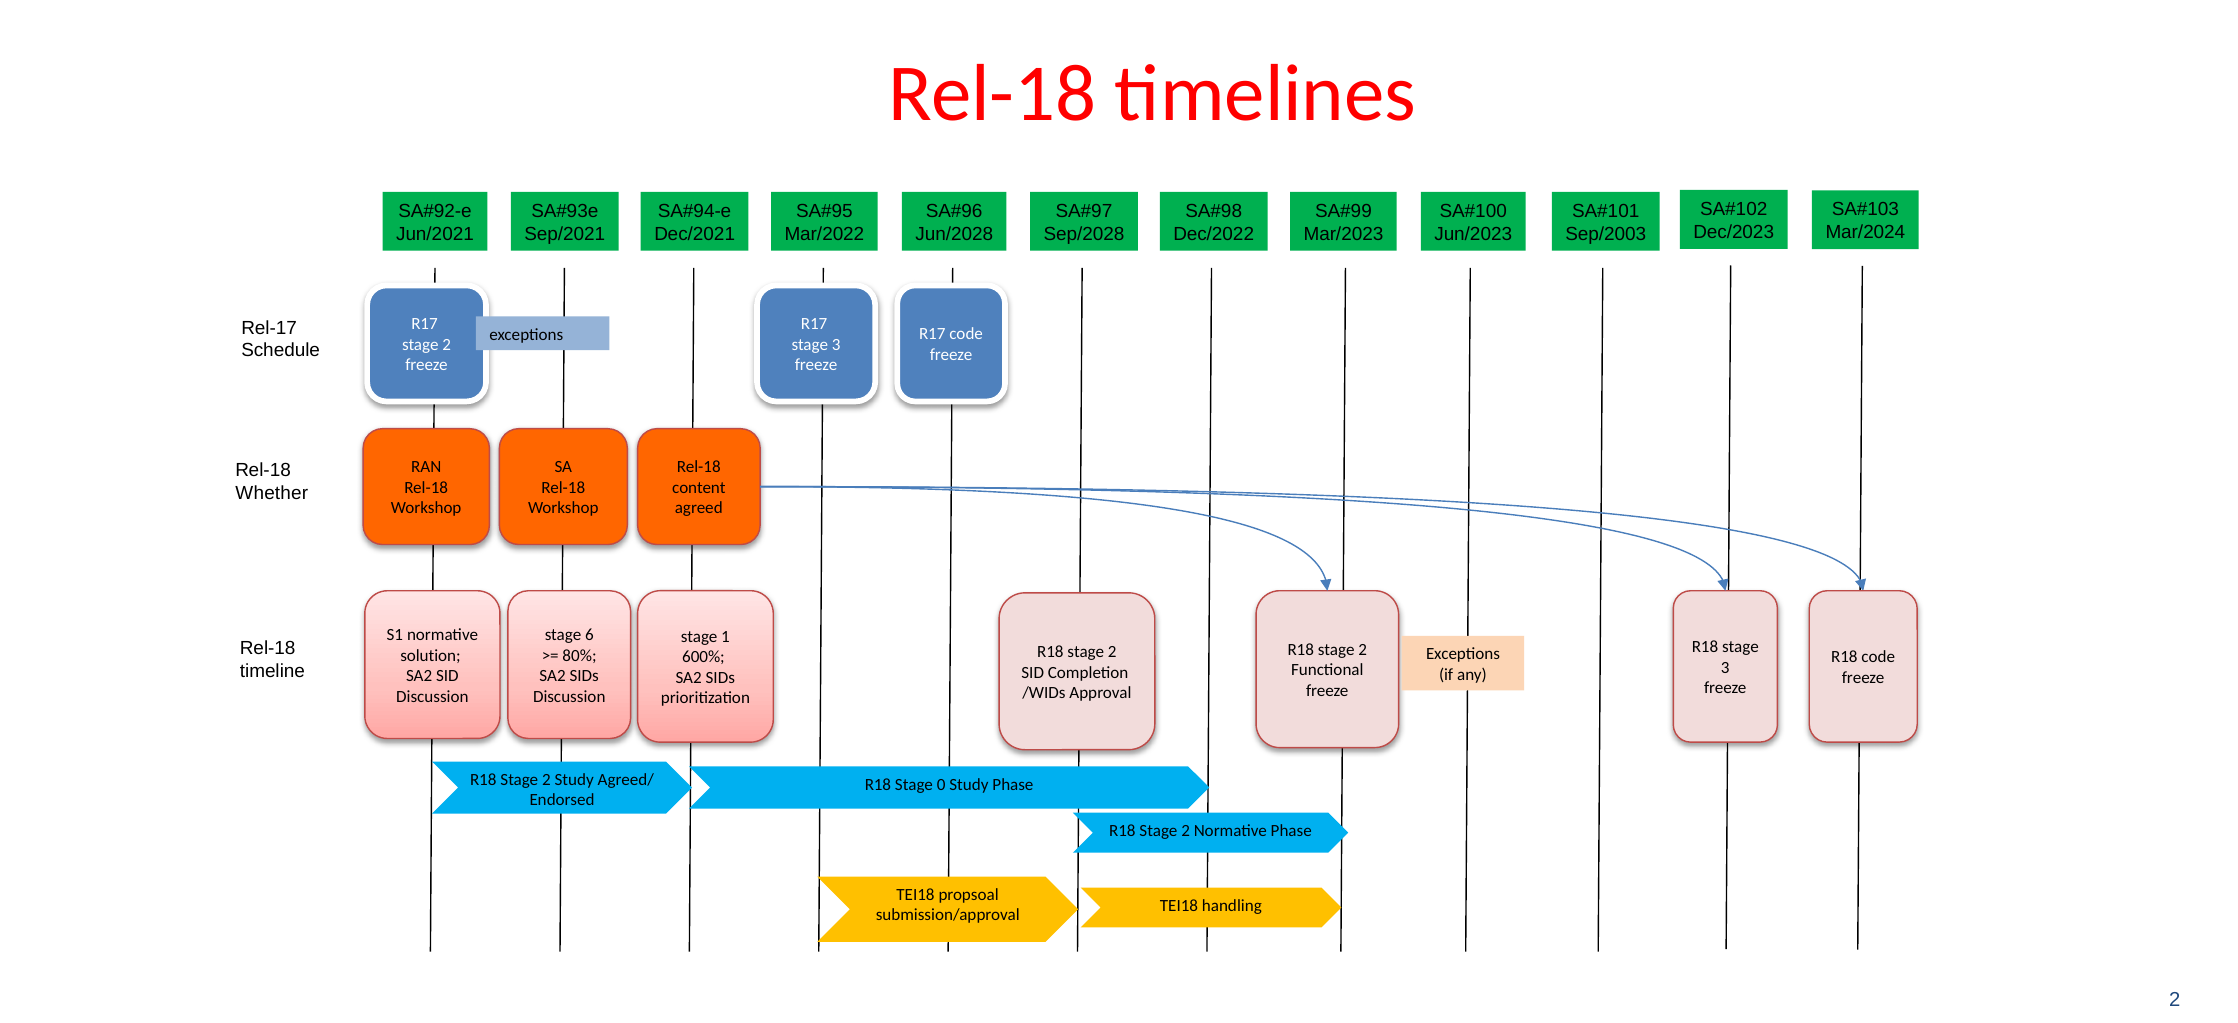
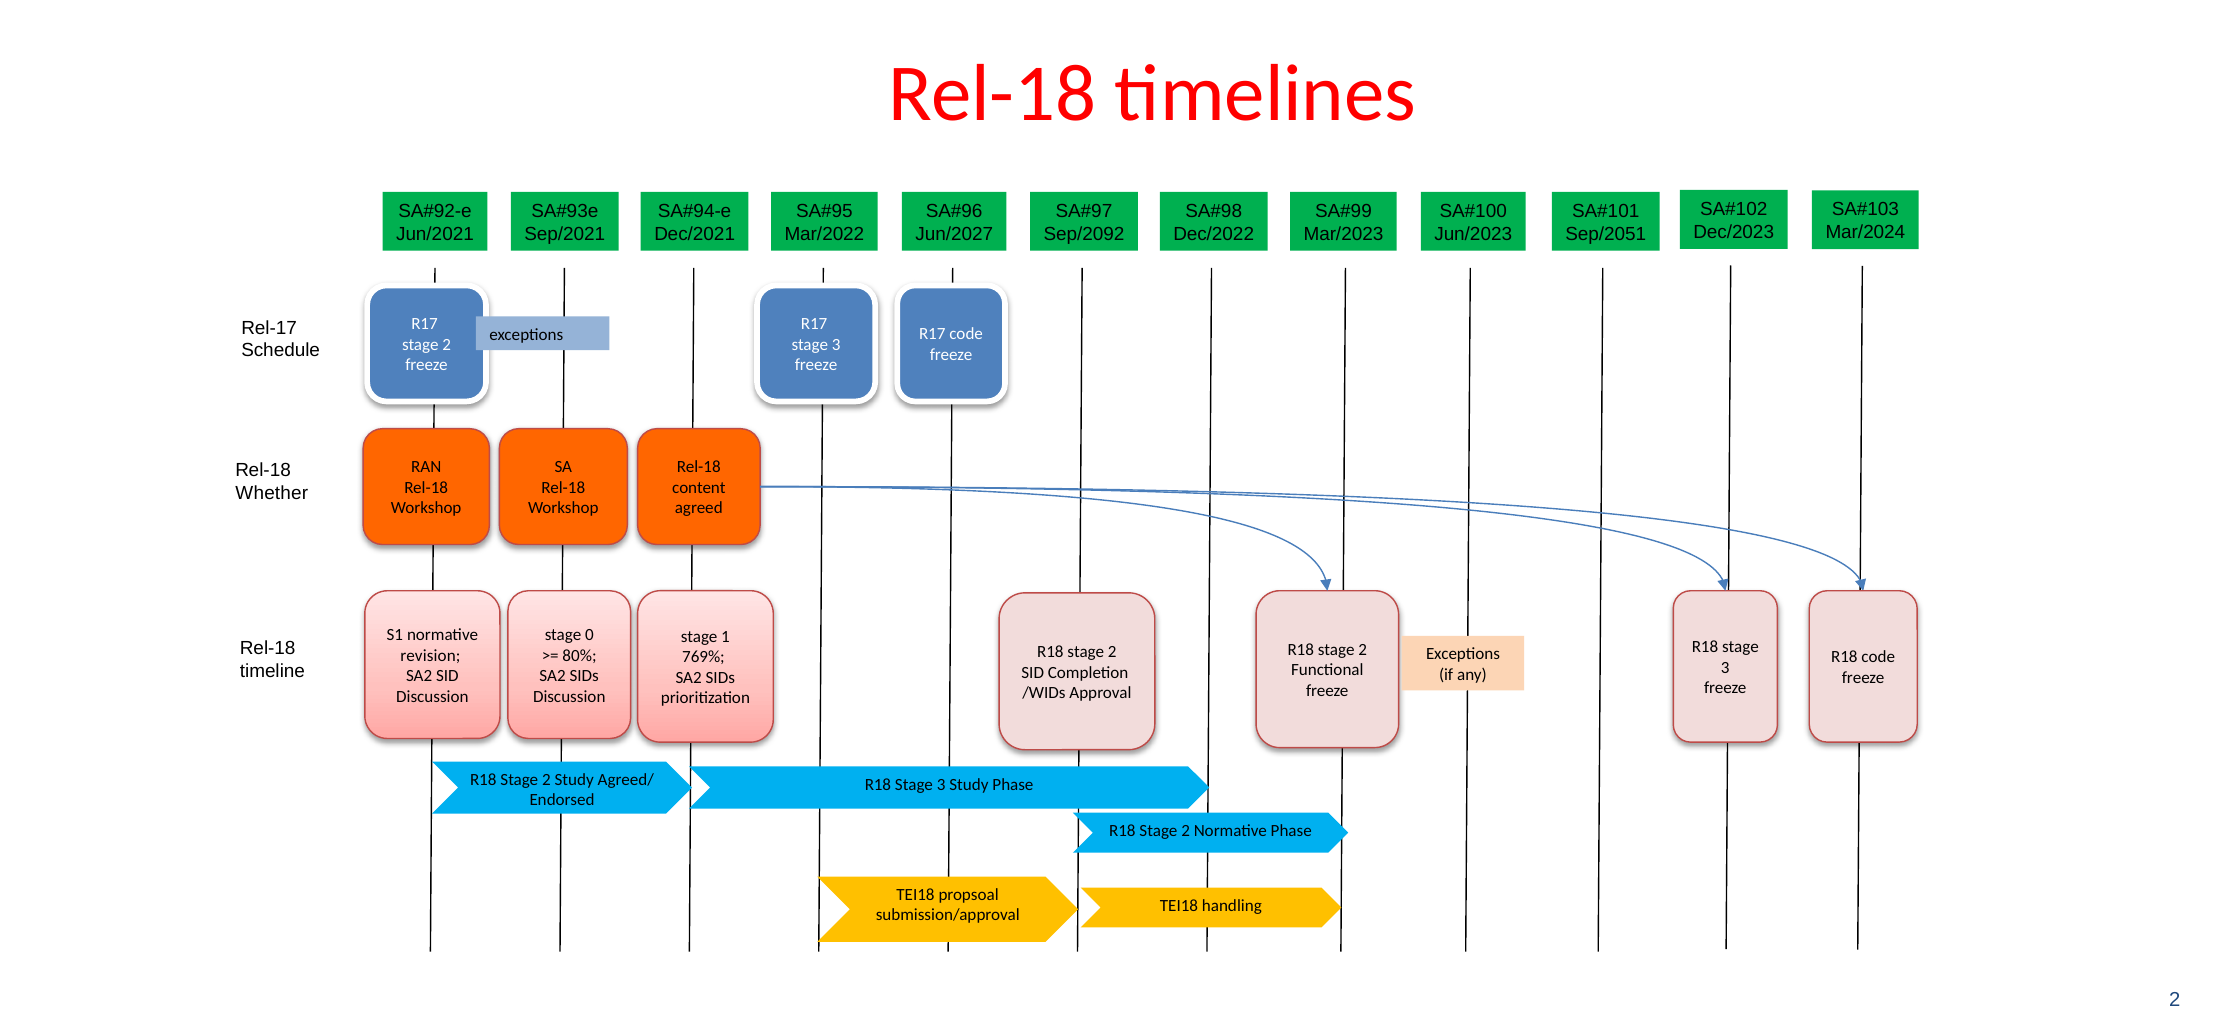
Jun/2028: Jun/2028 -> Jun/2027 (954, 234)
Sep/2028: Sep/2028 -> Sep/2092 (1084, 234)
Sep/2003: Sep/2003 -> Sep/2051 (1606, 234)
6: 6 -> 0 (589, 635)
solution: solution -> revision (430, 656)
600%: 600% -> 769% (703, 658)
0: 0 -> 3 (941, 785)
